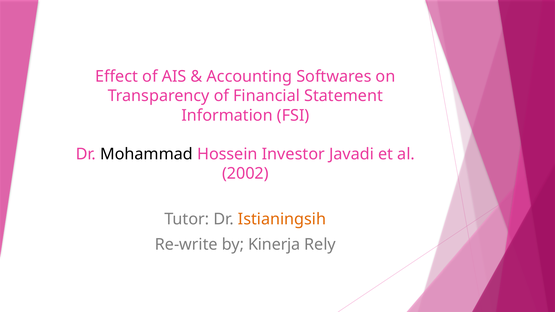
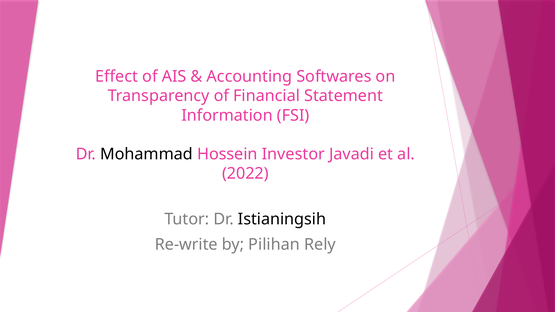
2002: 2002 -> 2022 (245, 174)
Istianingsih colour: orange -> black (282, 219)
Kinerja: Kinerja -> Pilihan (274, 245)
